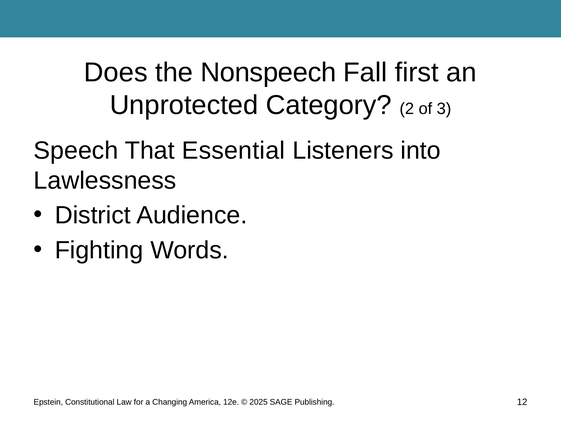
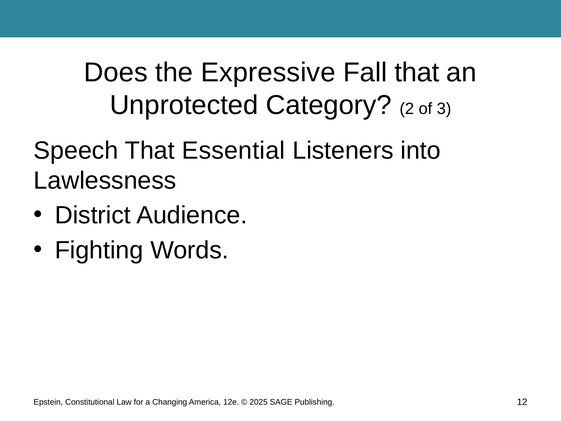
Nonspeech: Nonspeech -> Expressive (268, 72)
Fall first: first -> that (417, 72)
